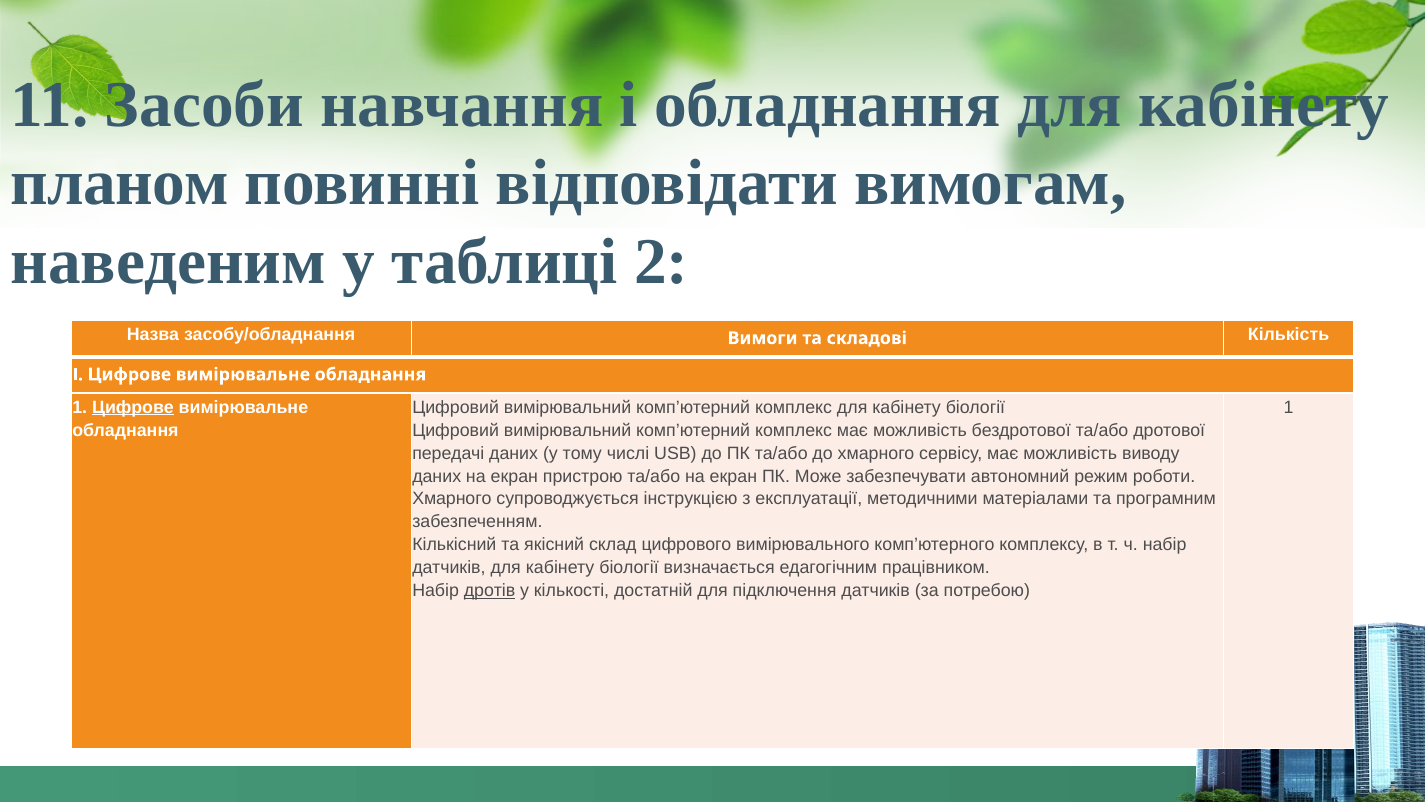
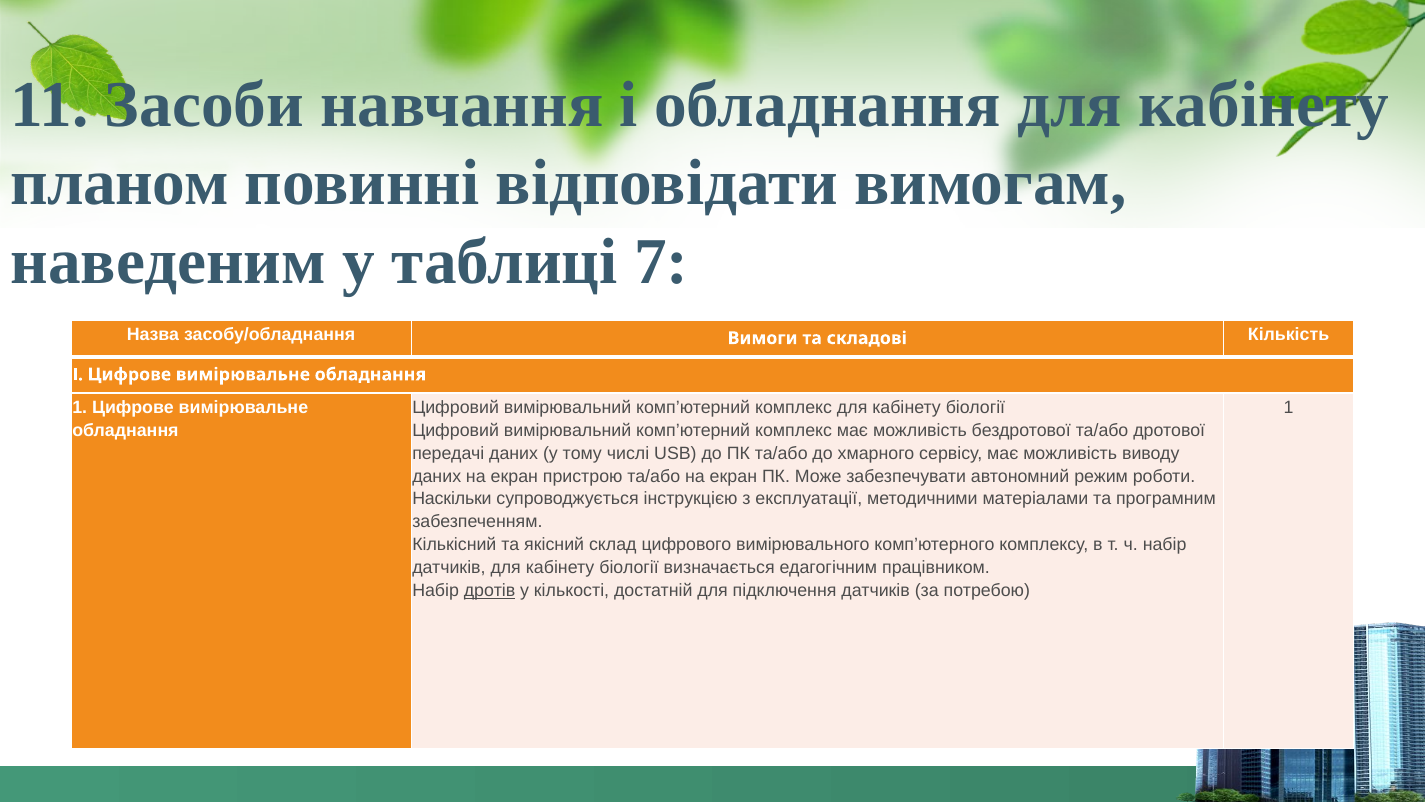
2: 2 -> 7 (661, 262)
Цифрове underline: present -> none (133, 407)
Хмарного: Хмарного -> Наскільки (452, 499)
